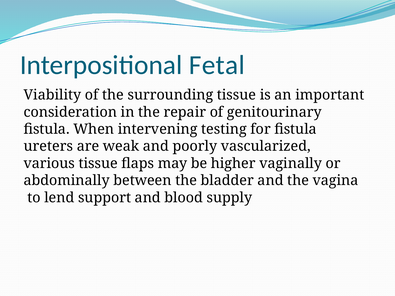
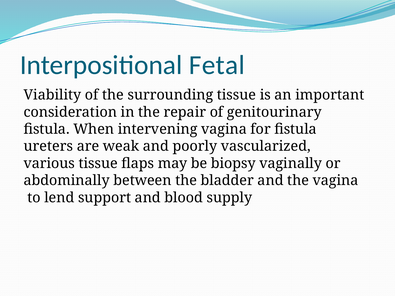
intervening testing: testing -> vagina (224, 129)
higher: higher -> biopsy (233, 164)
